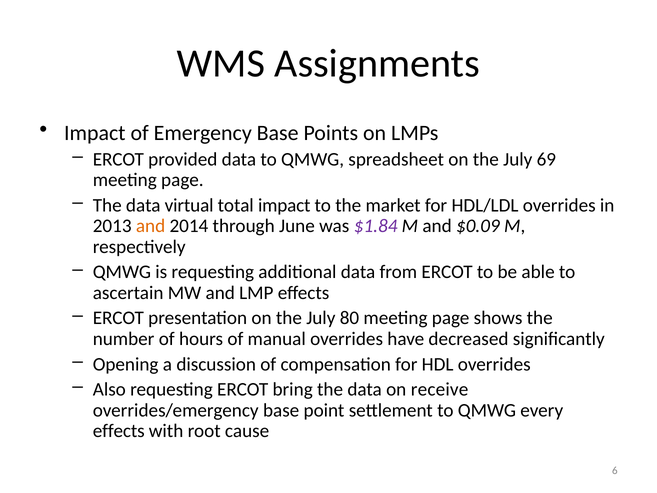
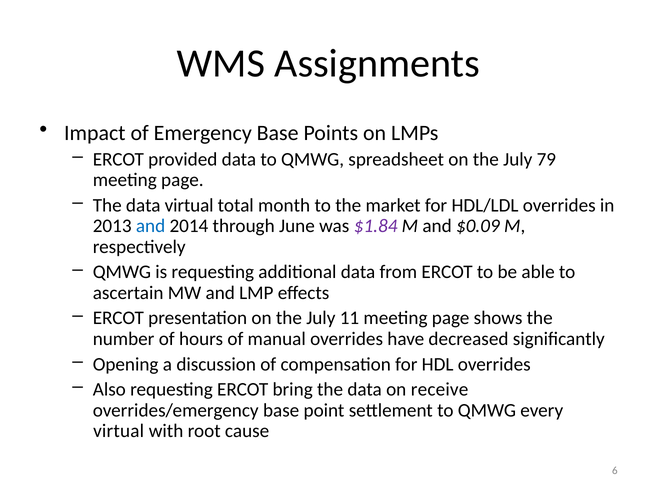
69: 69 -> 79 (546, 159)
total impact: impact -> month (284, 205)
and colour: orange -> blue (151, 226)
80: 80 -> 11 (349, 318)
effects: effects -> virtual (119, 431)
